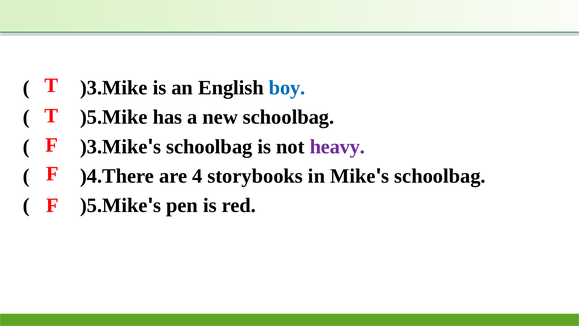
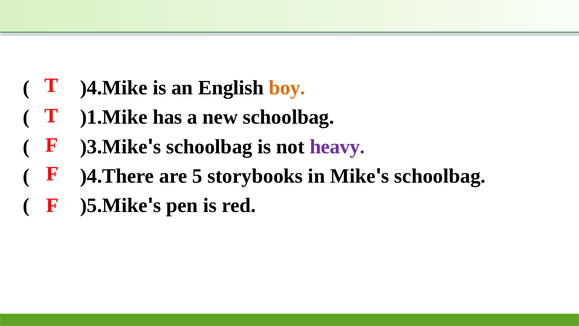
)3.Mike: )3.Mike -> )4.Mike (114, 88)
boy colour: blue -> orange (287, 88)
)5.Mike: )5.Mike -> )1.Mike (114, 117)
4: 4 -> 5 (197, 176)
